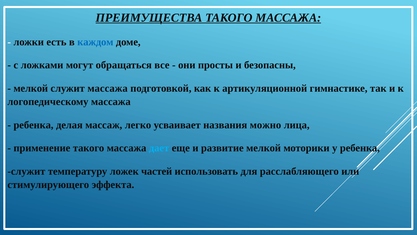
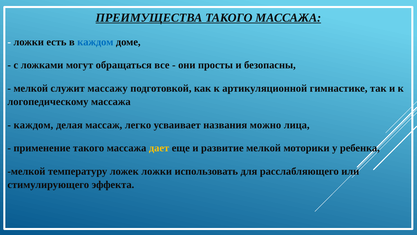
служит массажа: массажа -> массажу (108, 88)
ребенка: ребенка -> каждом (33, 125)
дает colour: light blue -> yellow (159, 148)
служит: служит -> мелкой (26, 171)
ложек частей: частей -> ложки (157, 171)
